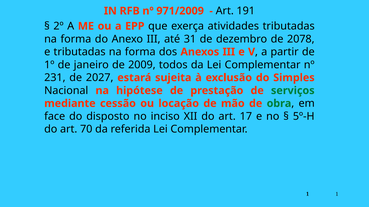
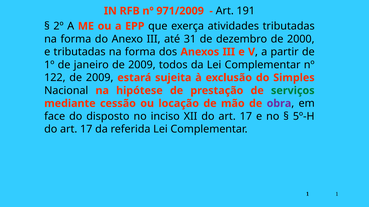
2078: 2078 -> 2000 (301, 39)
231: 231 -> 122 (55, 78)
2027: 2027 -> 2009 (100, 78)
obra colour: green -> purple (279, 104)
70: 70 -> 17 (86, 130)
